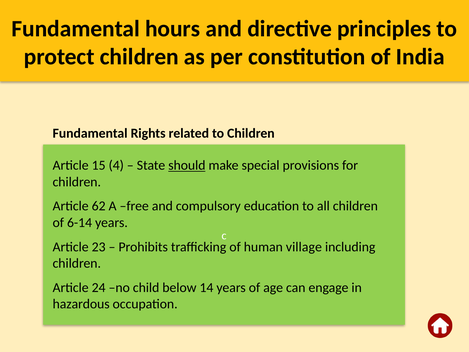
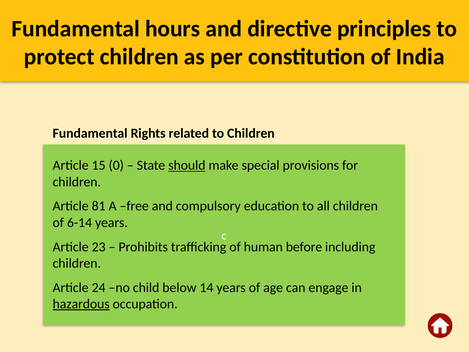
4: 4 -> 0 (116, 165)
62: 62 -> 81 (99, 206)
village: village -> before (304, 247)
hazardous underline: none -> present (81, 304)
